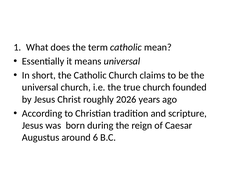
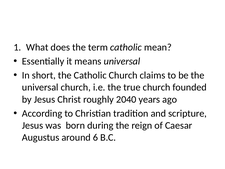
2026: 2026 -> 2040 (126, 99)
